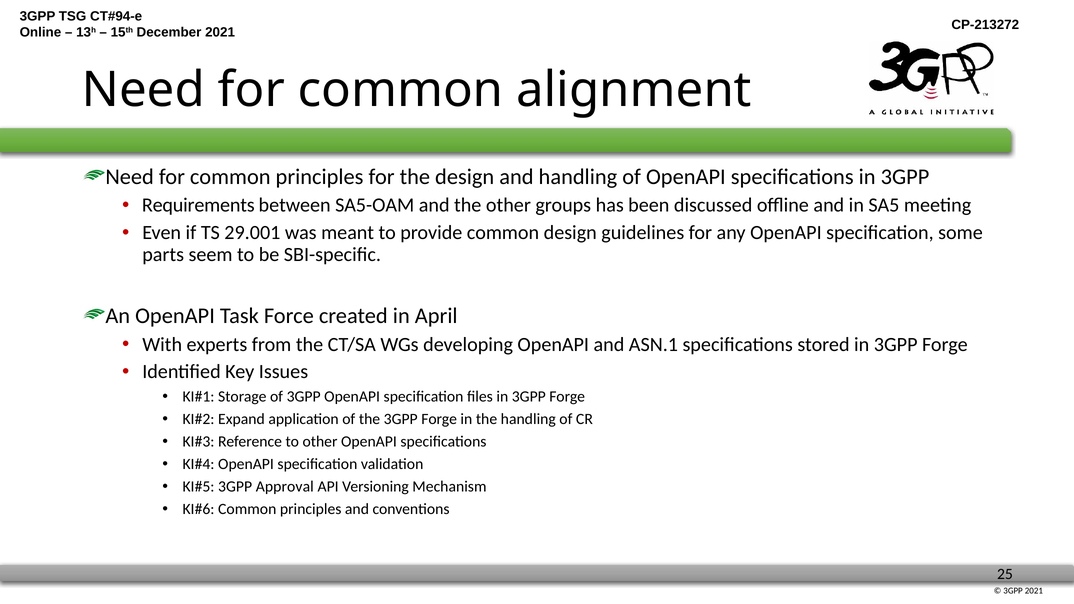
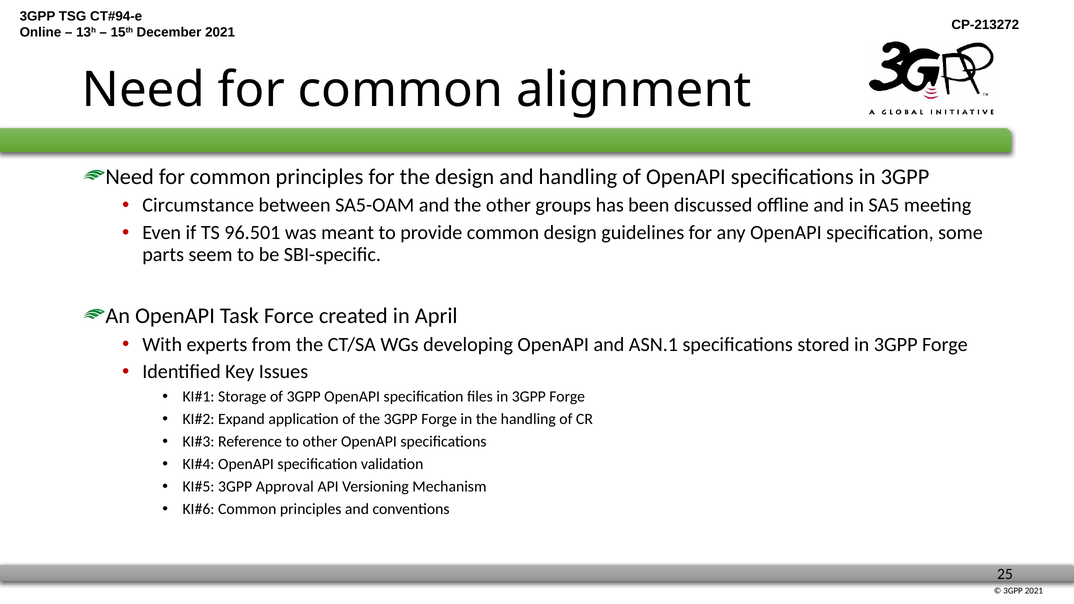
Requirements: Requirements -> Circumstance (198, 205)
29.001: 29.001 -> 96.501 (252, 233)
